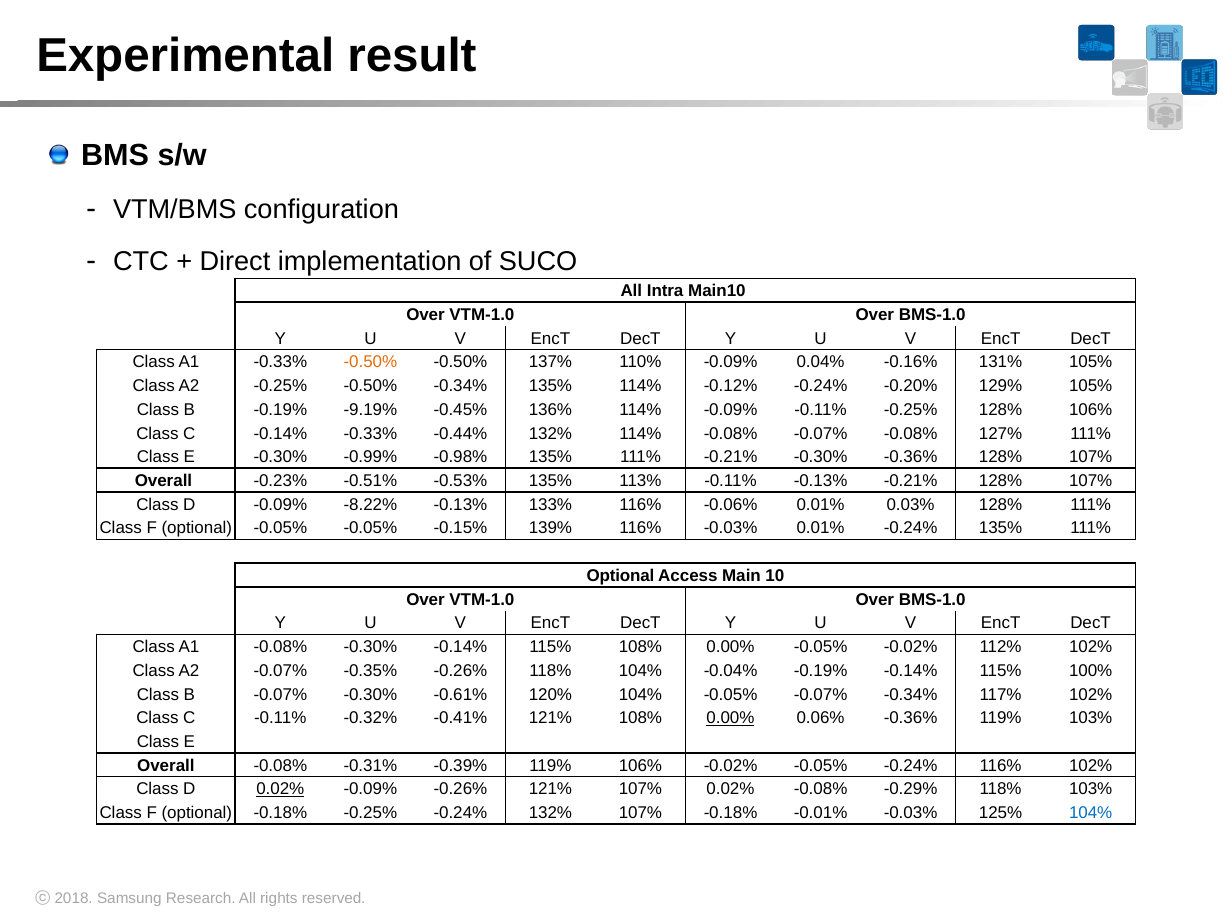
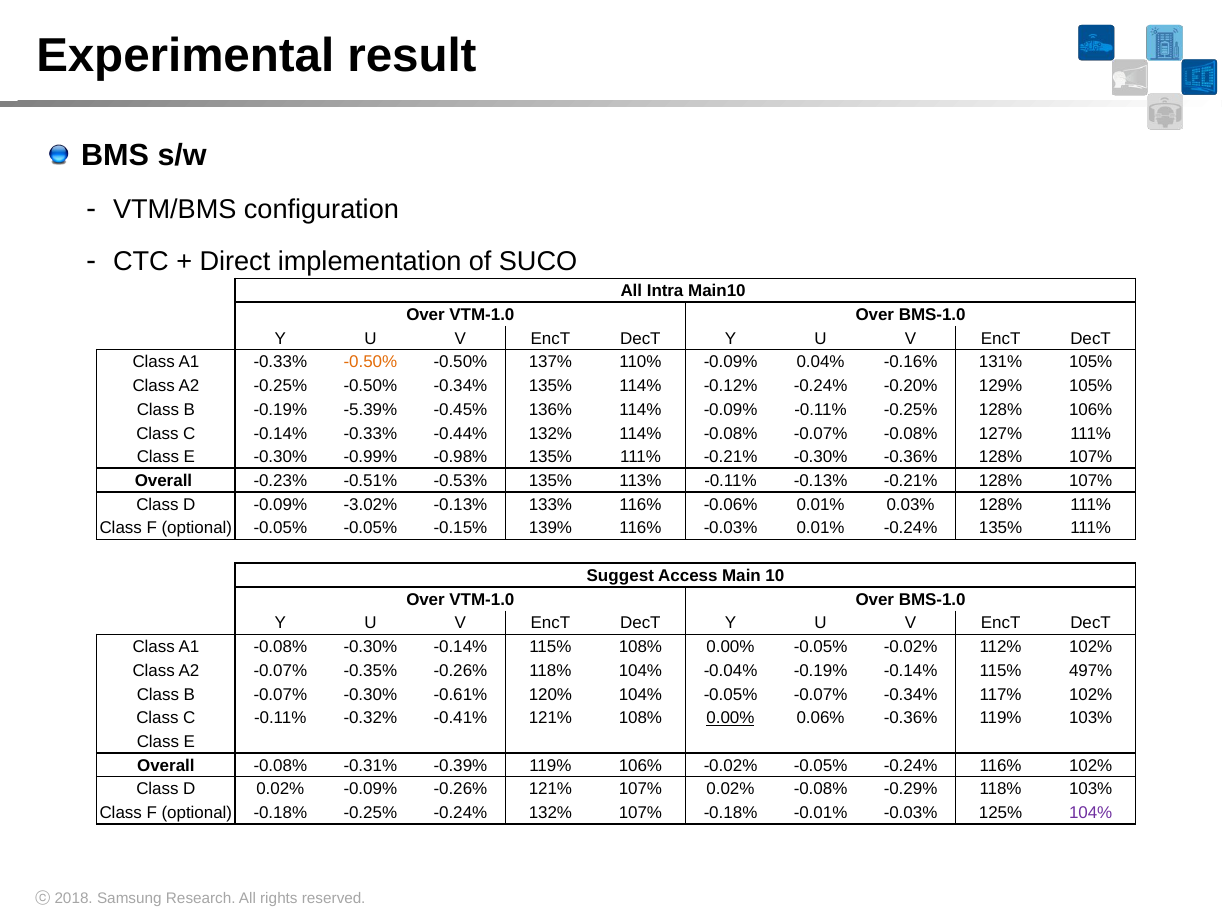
-9.19%: -9.19% -> -5.39% (370, 410)
-8.22%: -8.22% -> -3.02% (370, 505)
Optional: Optional -> Suggest (620, 576)
100%: 100% -> 497% (1091, 671)
0.02% underline: present -> none (280, 790)
104% colour: blue -> purple (1091, 813)
